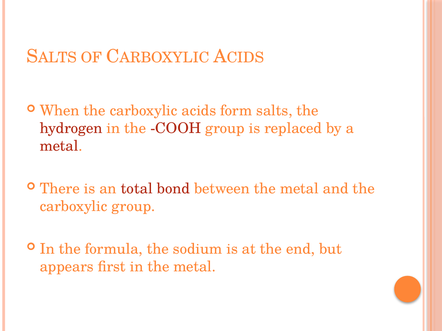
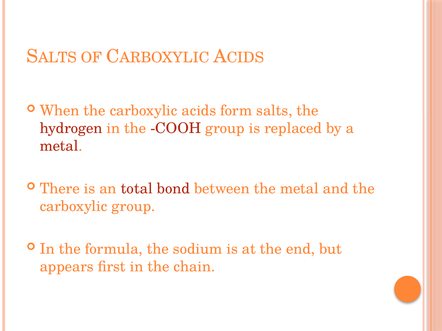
in the metal: metal -> chain (194, 267)
